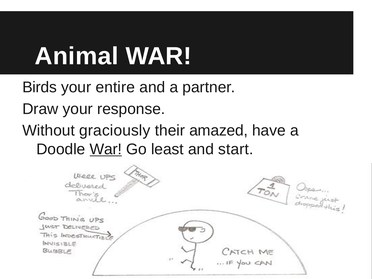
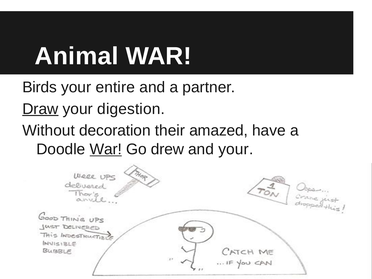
Draw underline: none -> present (40, 109)
response: response -> digestion (131, 109)
graciously: graciously -> decoration (115, 131)
least: least -> drew (167, 149)
and start: start -> your (236, 149)
